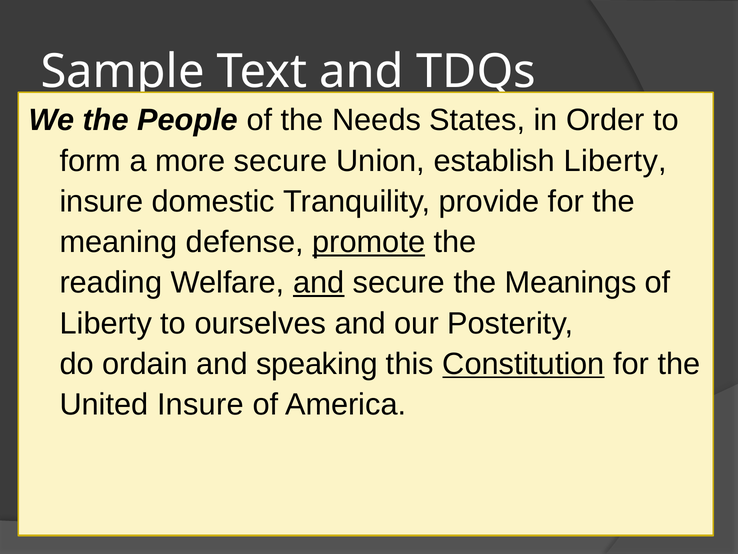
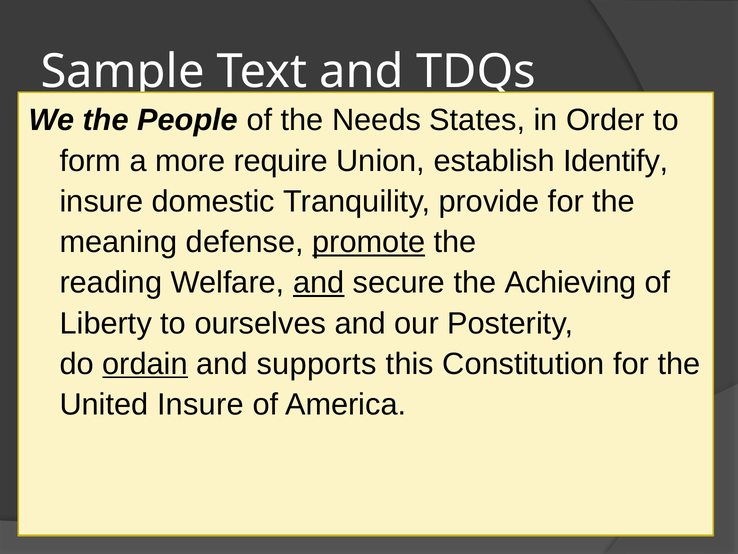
more secure: secure -> require (281, 161)
establish Liberty: Liberty -> Identify (616, 161)
Meanings: Meanings -> Achieving (571, 283)
ordain underline: none -> present (145, 364)
speaking: speaking -> supports (317, 364)
Constitution underline: present -> none (523, 364)
